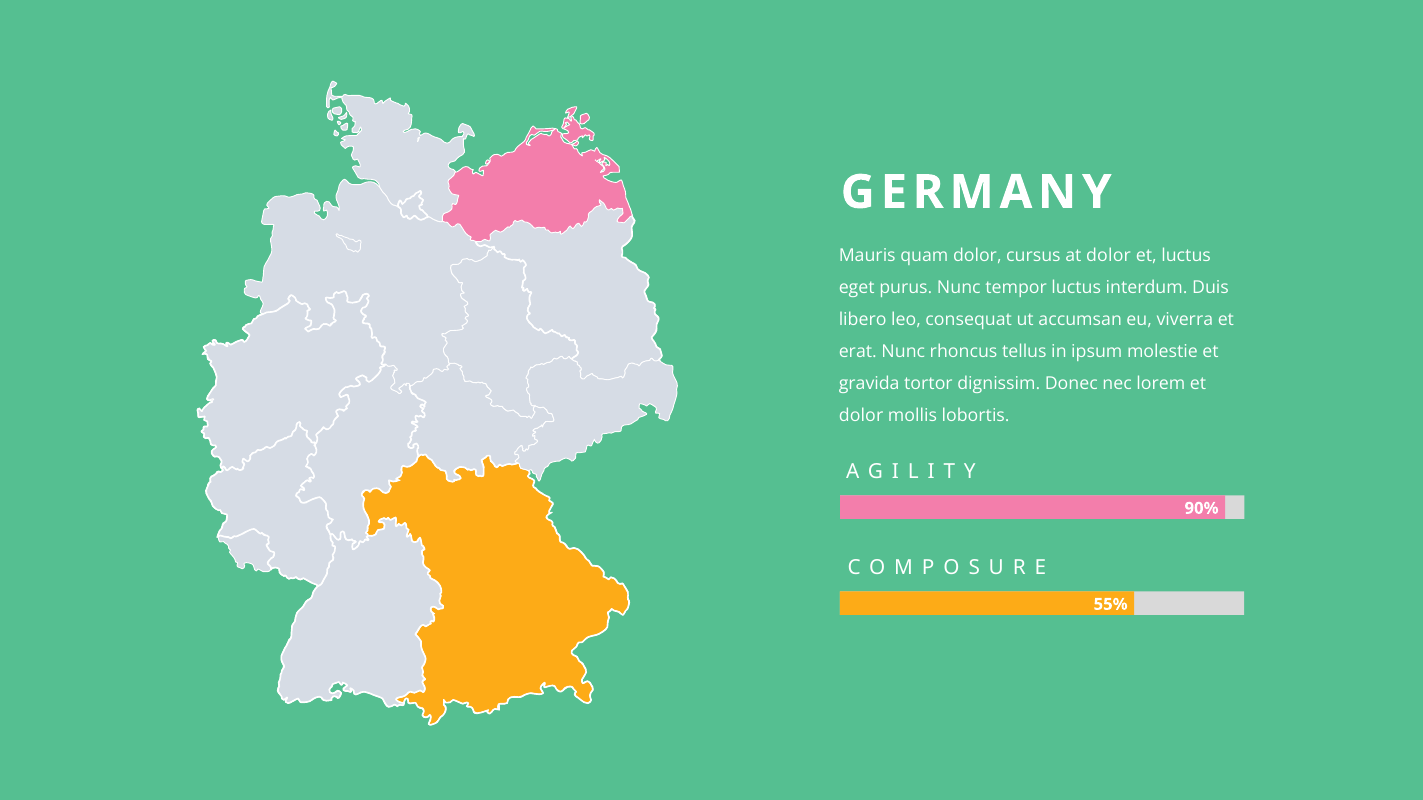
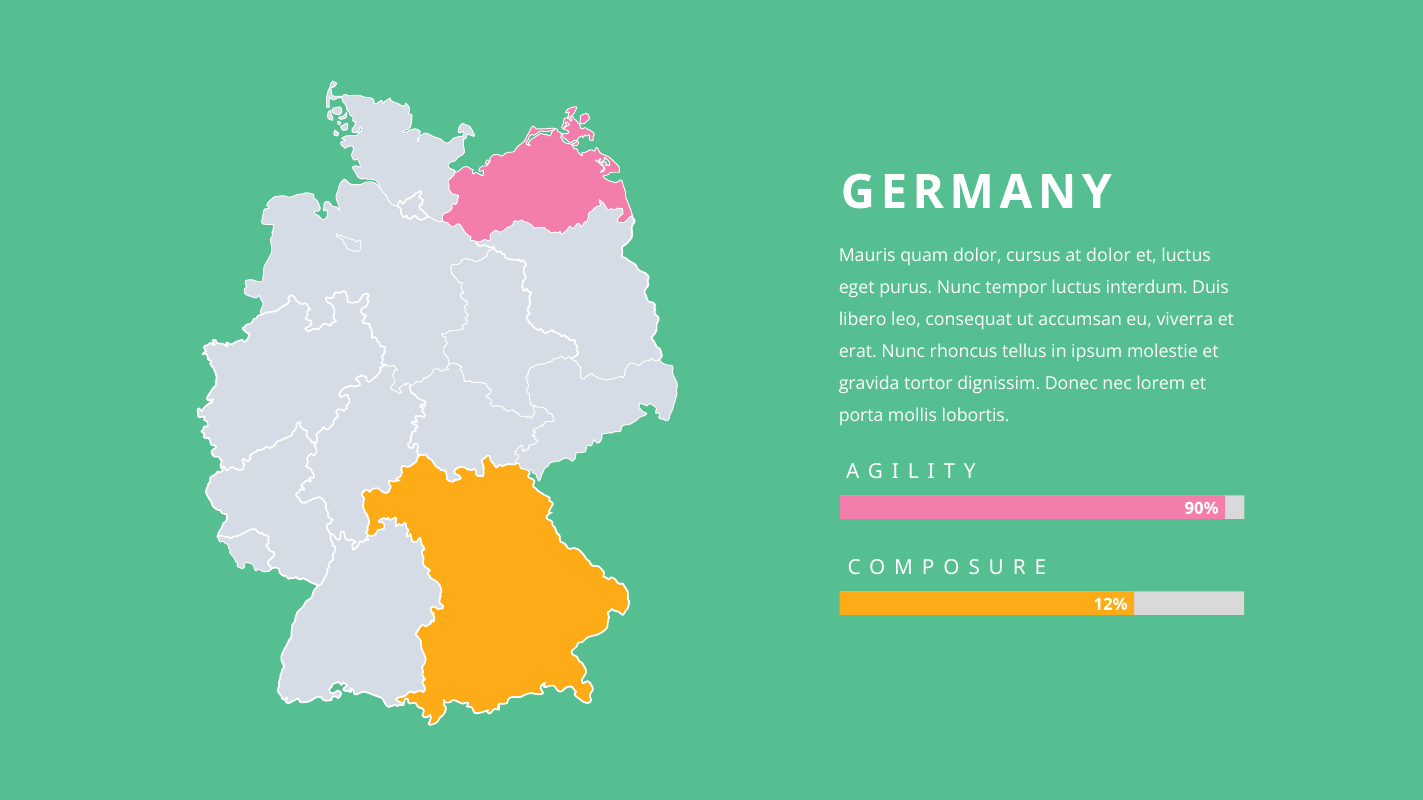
dolor: dolor -> porta (861, 416)
55%: 55% -> 12% (1111, 605)
